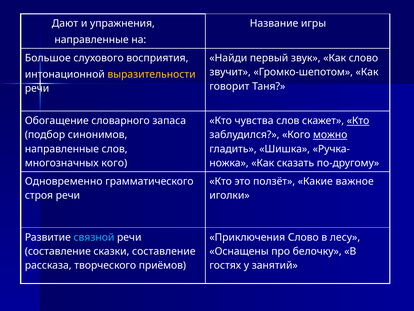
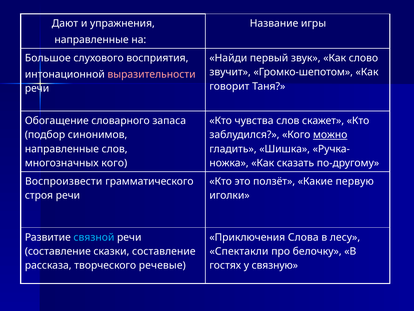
выразительности colour: yellow -> pink (152, 74)
Кто underline: present -> none (358, 121)
Одновременно: Одновременно -> Воспроизвести (64, 181)
важное: важное -> первую (355, 181)
Приключения Слово: Слово -> Слова (303, 237)
Оснащены: Оснащены -> Спектакли (239, 251)
приёмов: приёмов -> речевые (162, 265)
занятий: занятий -> связную (275, 265)
